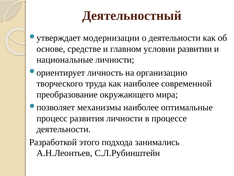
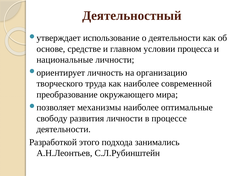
модернизации: модернизации -> использование (111, 38)
развитии: развитии -> процесса (195, 49)
процесс: процесс -> свободу (52, 118)
